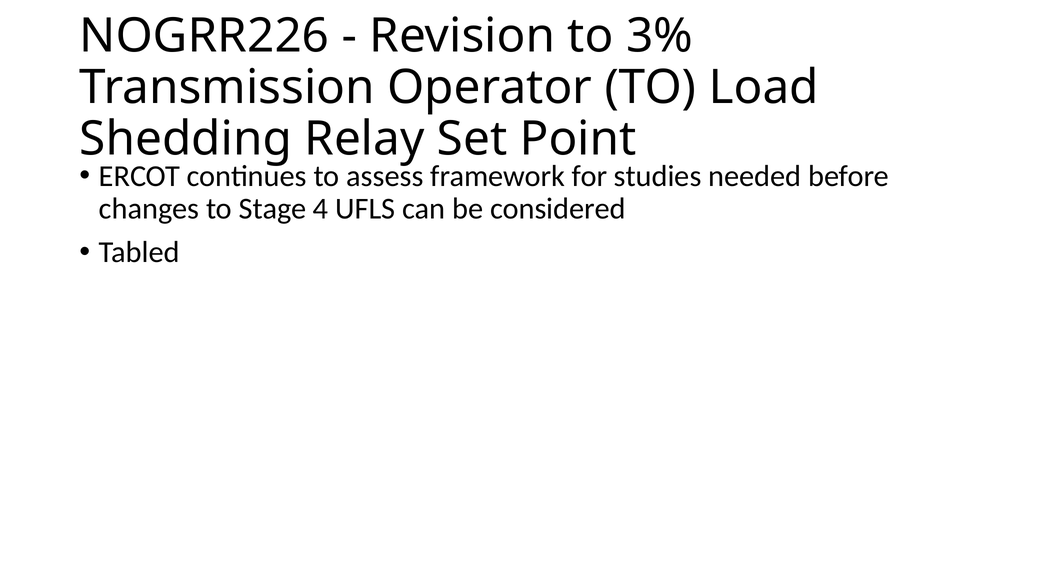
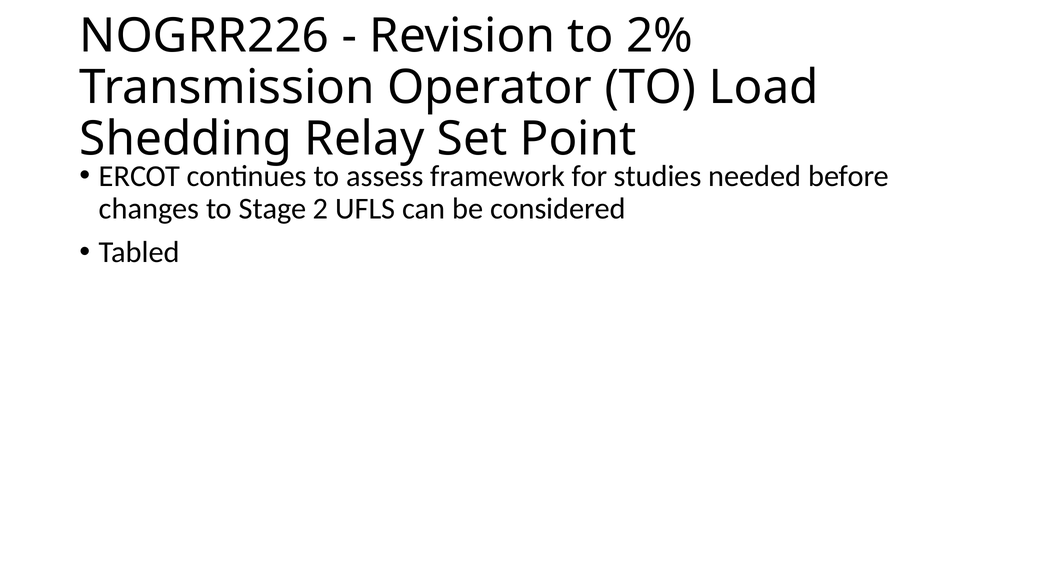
3%: 3% -> 2% (660, 36)
4: 4 -> 2 (321, 209)
